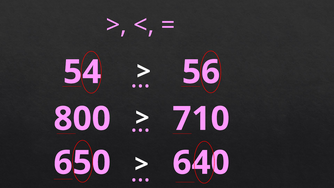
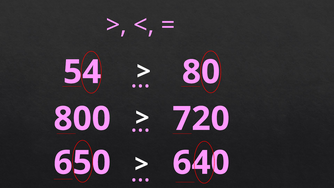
56: 56 -> 80 (201, 72)
710: 710 -> 720 (201, 119)
